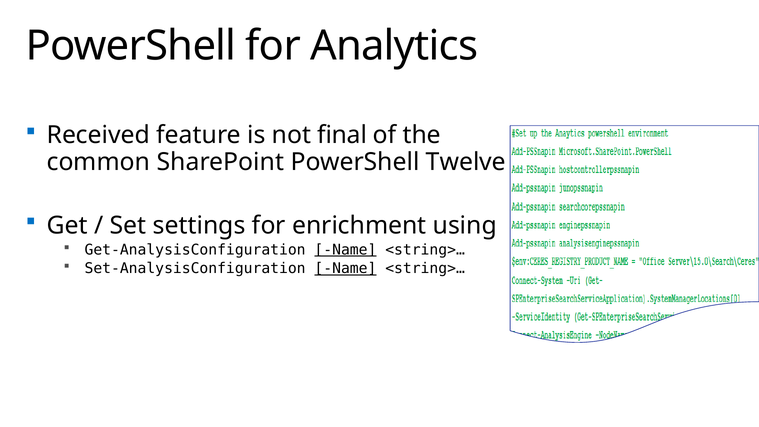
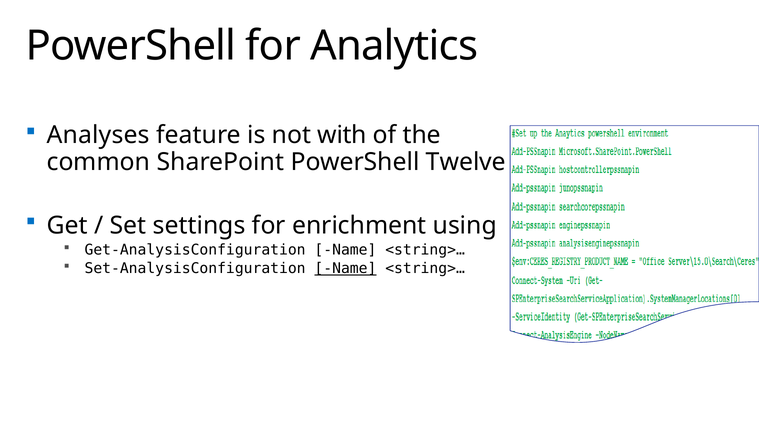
Received: Received -> Analyses (98, 135)
final: final -> with (342, 135)
Name underline: present -> none (345, 250)
